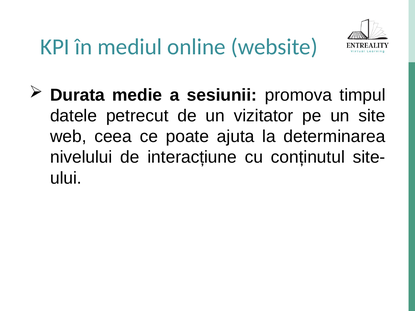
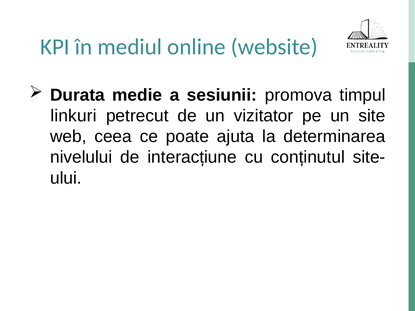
datele: datele -> linkuri (73, 116)
